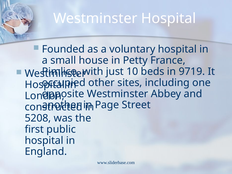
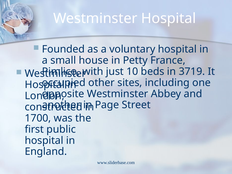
9719: 9719 -> 3719 (192, 71)
5208: 5208 -> 1700 (38, 118)
